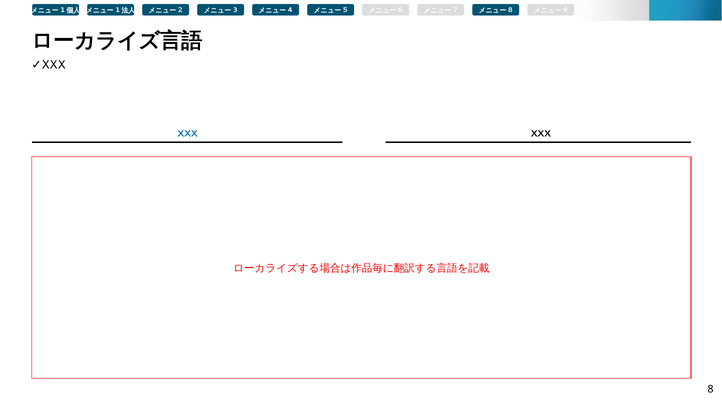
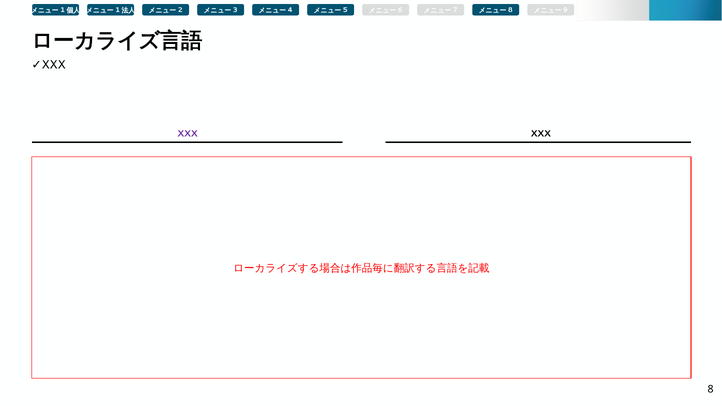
XXX colour: blue -> purple (187, 134)
